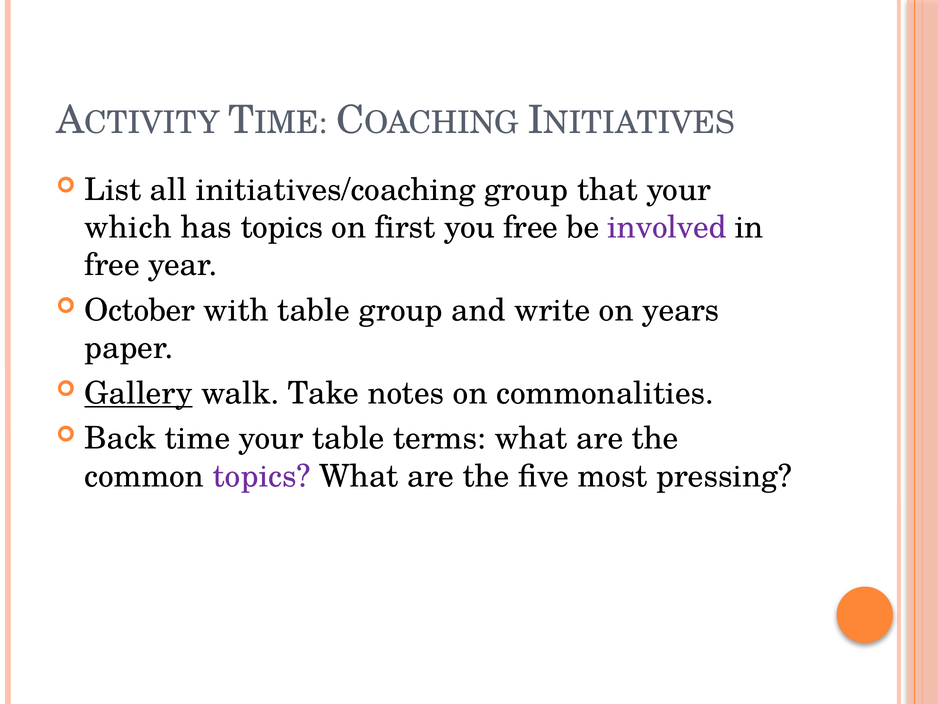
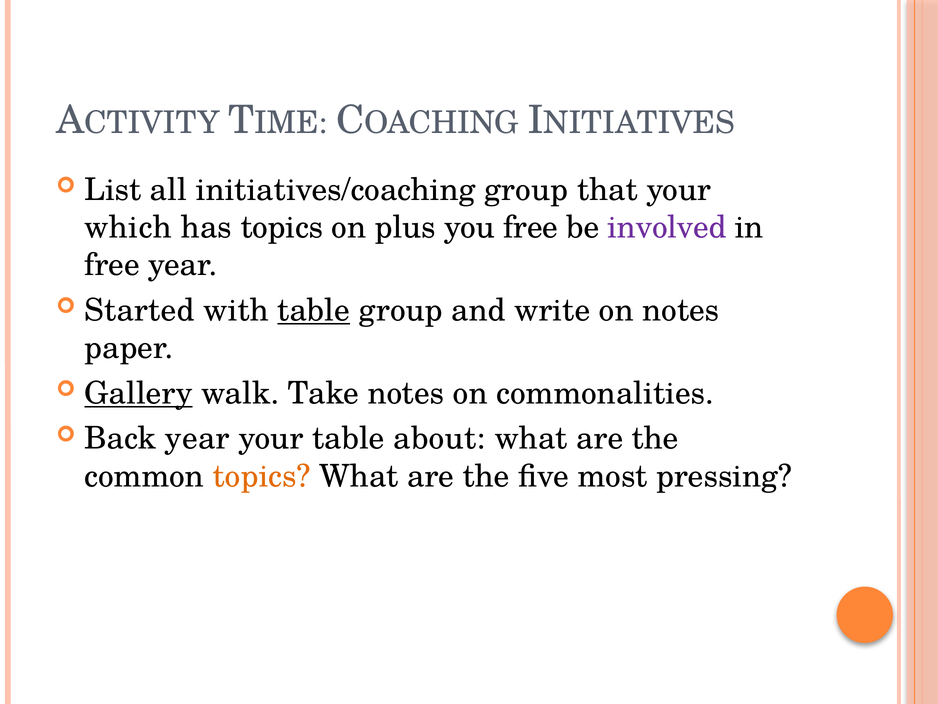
first: first -> plus (405, 227)
October: October -> Started (139, 310)
table underline: none -> present (314, 310)
on years: years -> notes (681, 310)
Back time: time -> year (197, 438)
terms: terms -> about (439, 438)
topics colour: purple -> orange (262, 476)
